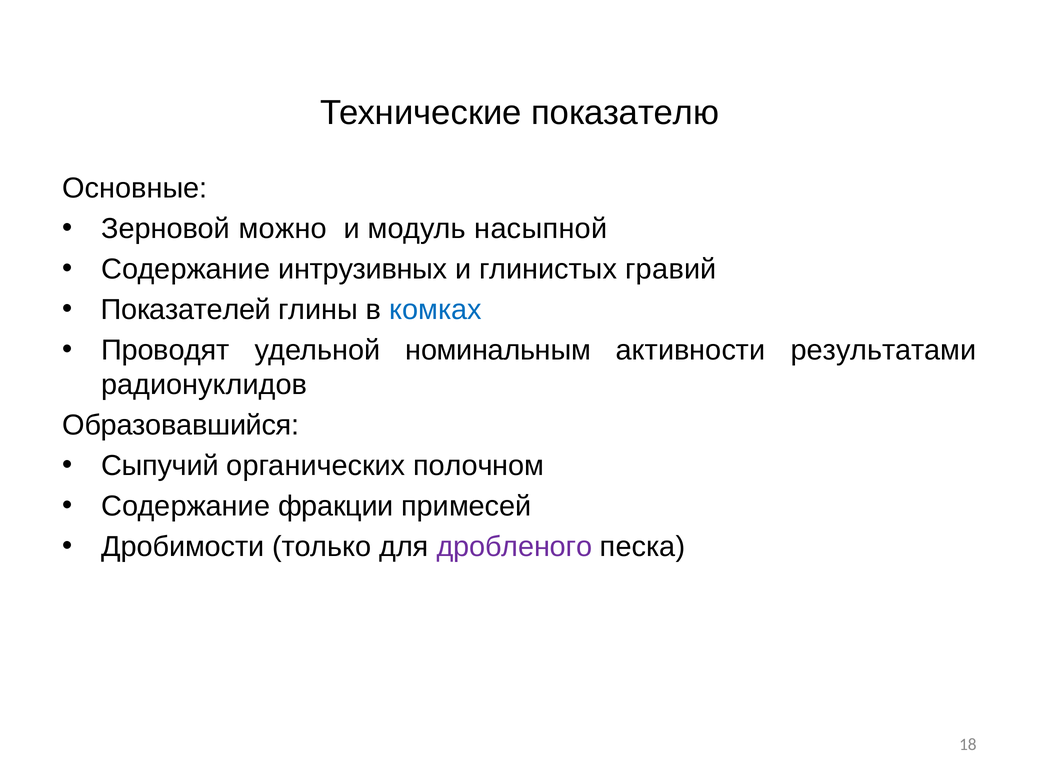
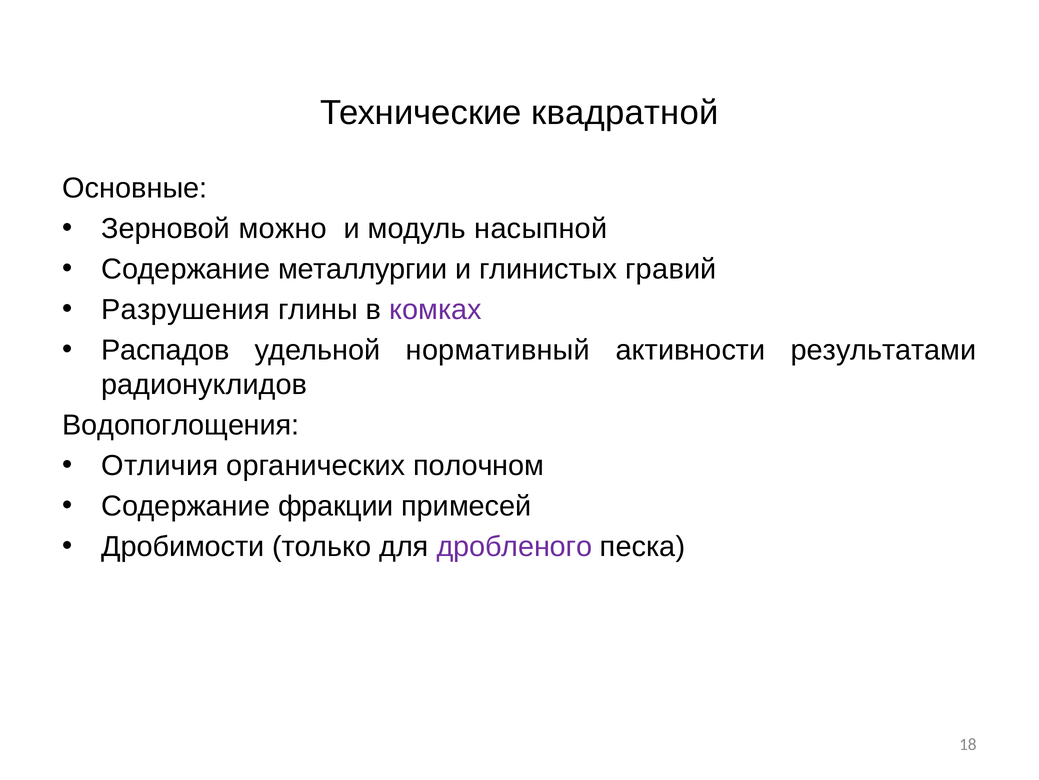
показателю: показателю -> квадратной (625, 113)
интрузивных: интрузивных -> металлургии (363, 269)
Показателей: Показателей -> Разрушения (186, 309)
комках colour: blue -> purple (436, 309)
Проводят: Проводят -> Распадов (165, 350)
номинальным: номинальным -> нормативный (498, 350)
Образовавшийся: Образовавшийся -> Водопоглощения (181, 425)
Сыпучий: Сыпучий -> Отличия (160, 465)
